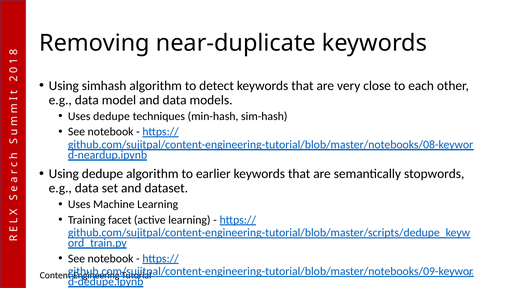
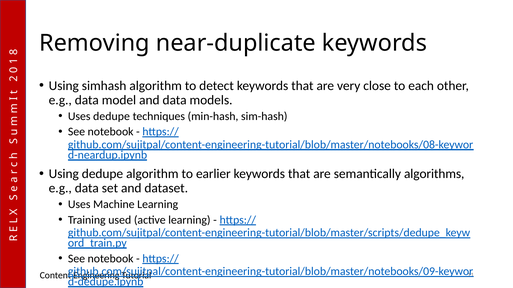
stopwords: stopwords -> algorithms (434, 174)
facet: facet -> used (120, 220)
